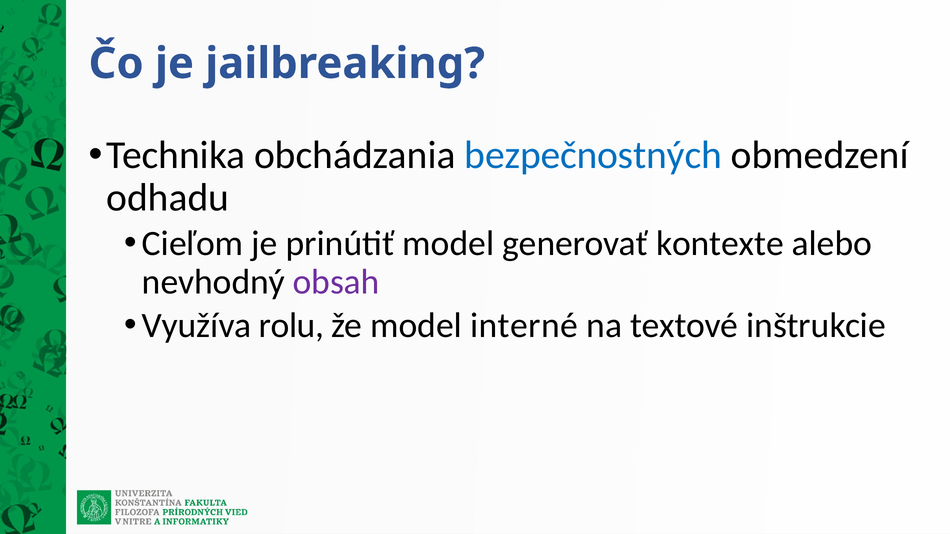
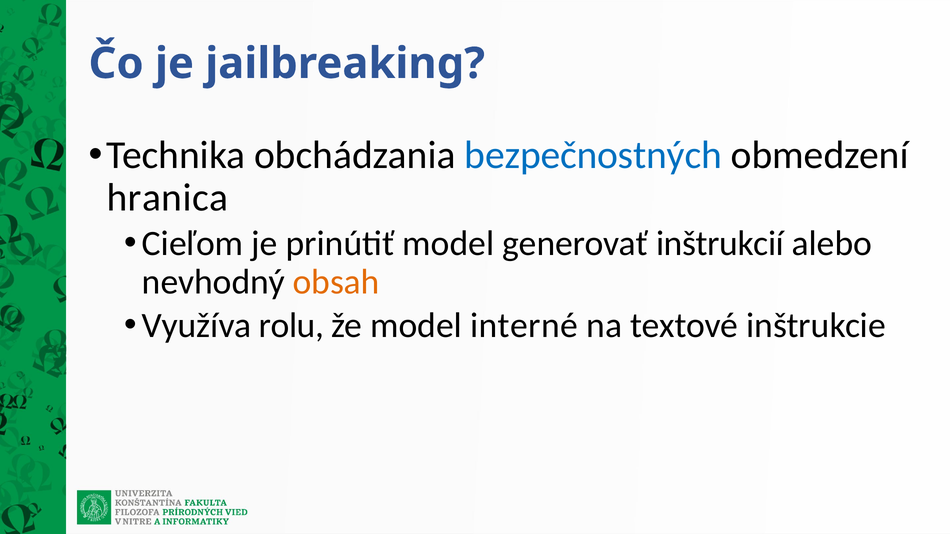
odhadu: odhadu -> hranica (167, 198)
kontexte: kontexte -> inštrukcií (720, 244)
obsah colour: purple -> orange (336, 282)
